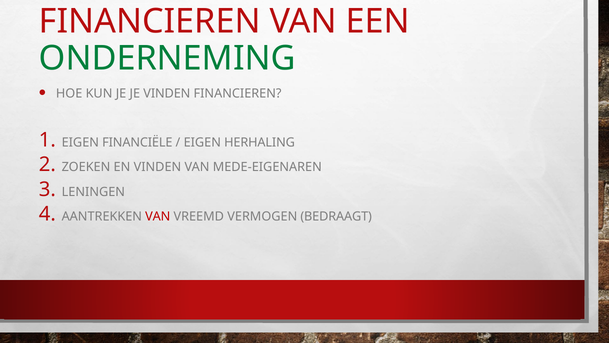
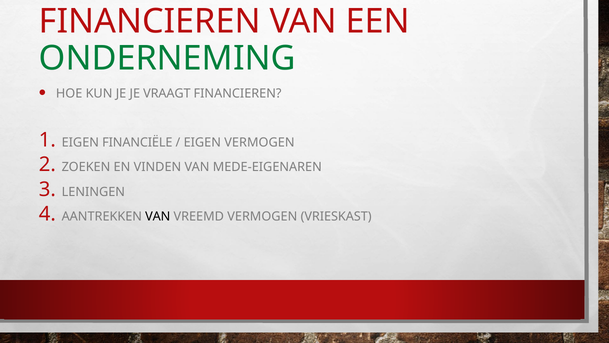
JE VINDEN: VINDEN -> VRAAGT (167, 93)
EIGEN HERHALING: HERHALING -> VERMOGEN (259, 142)
VAN colour: red -> black (158, 216)
BEDRAAGT: BEDRAAGT -> VRIESKAST (336, 216)
